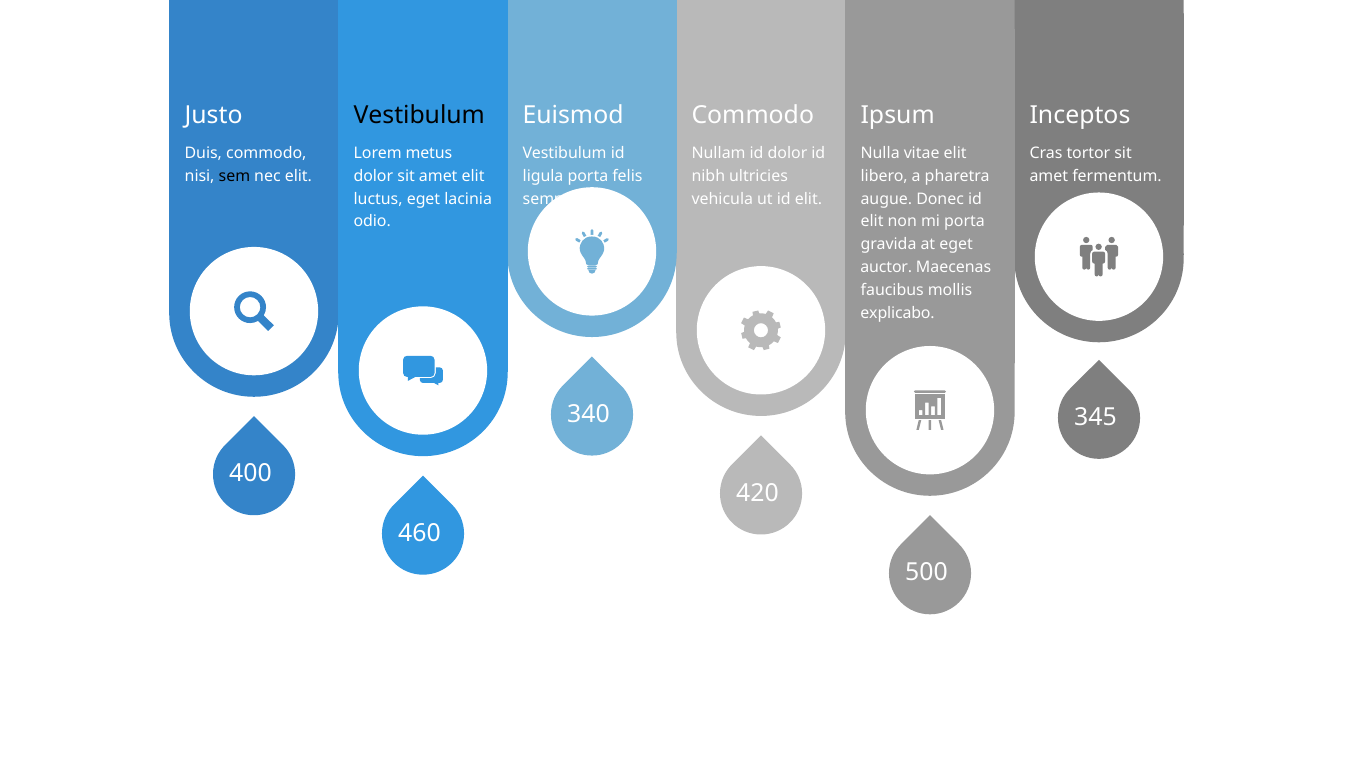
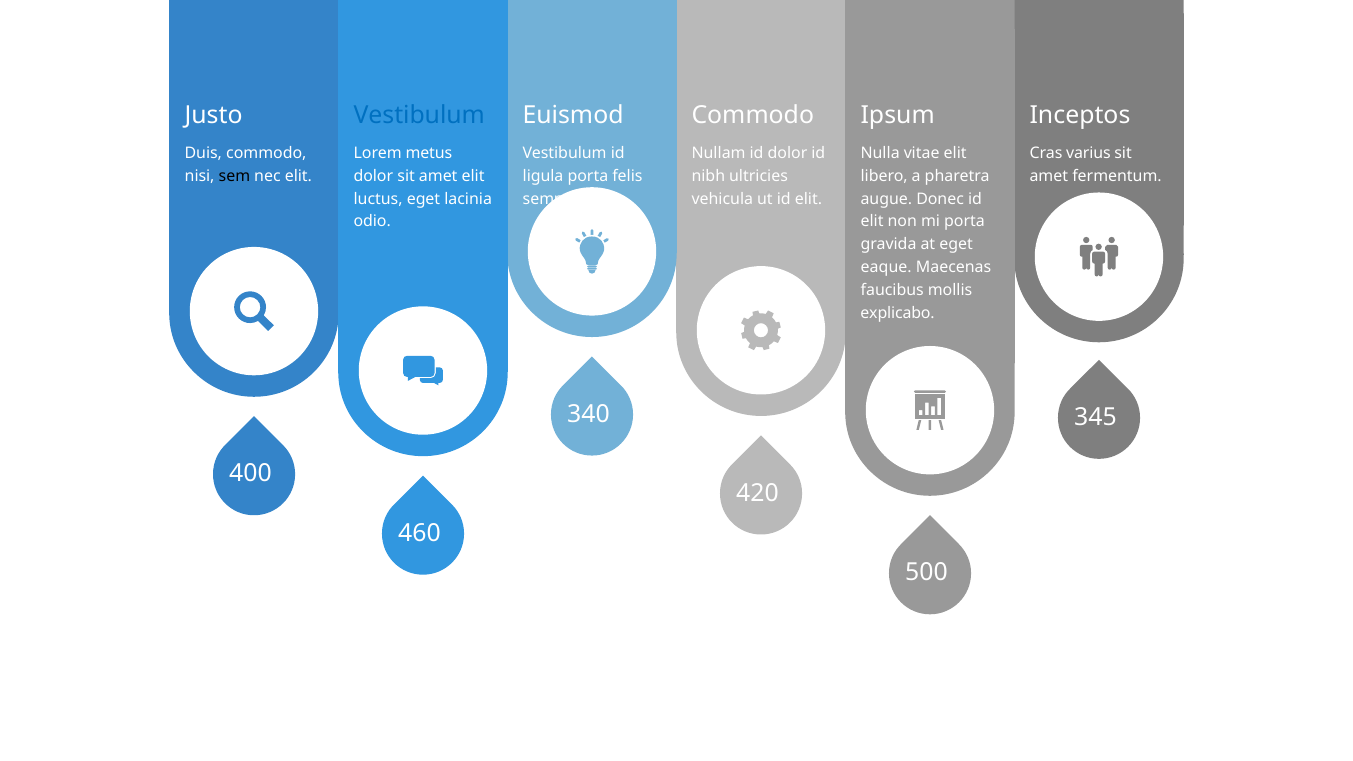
Vestibulum colour: black -> blue (419, 115)
tortor: tortor -> varius (1088, 153)
auctor: auctor -> eaque (886, 267)
